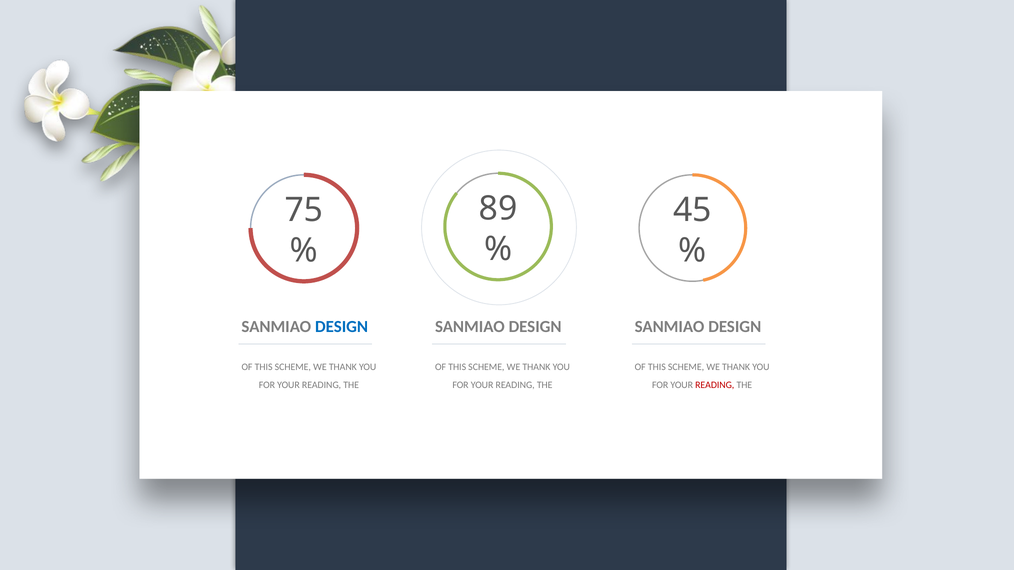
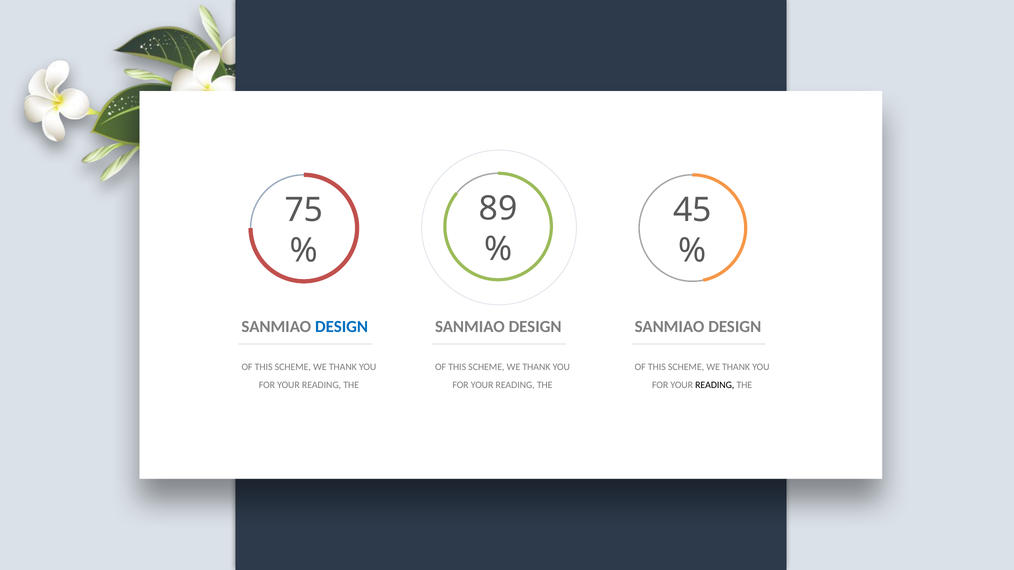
READING colour: red -> black (715, 385)
